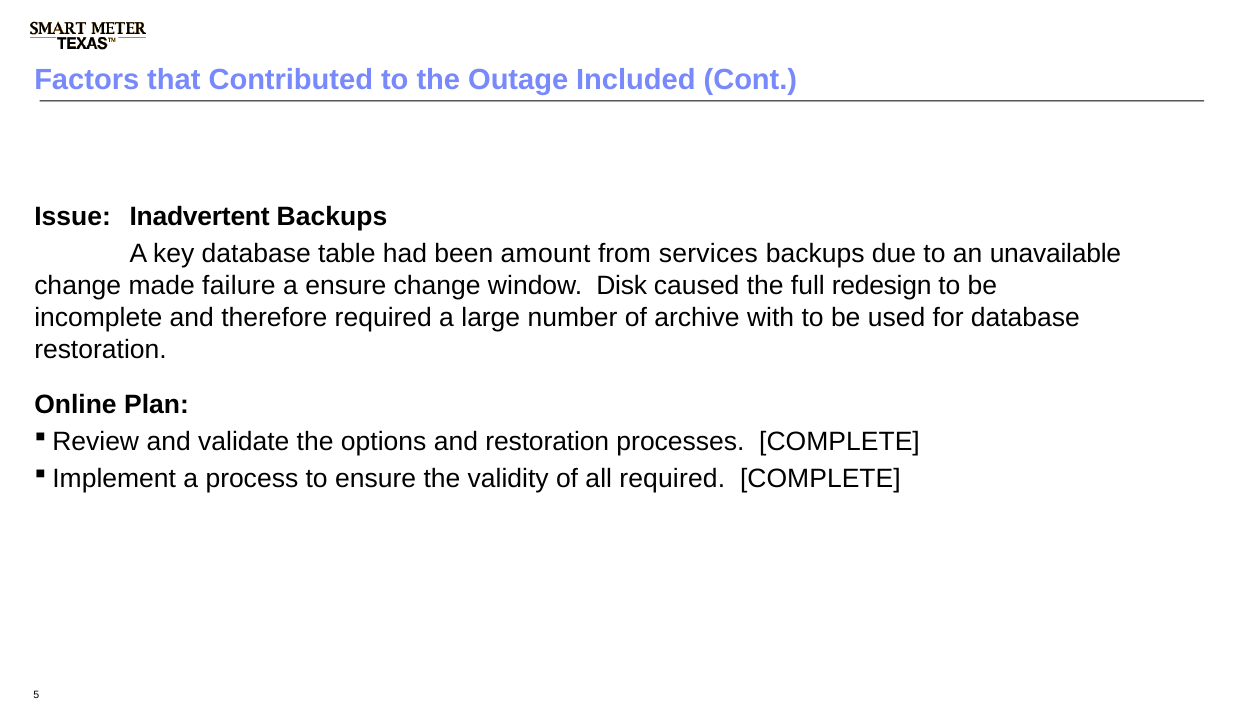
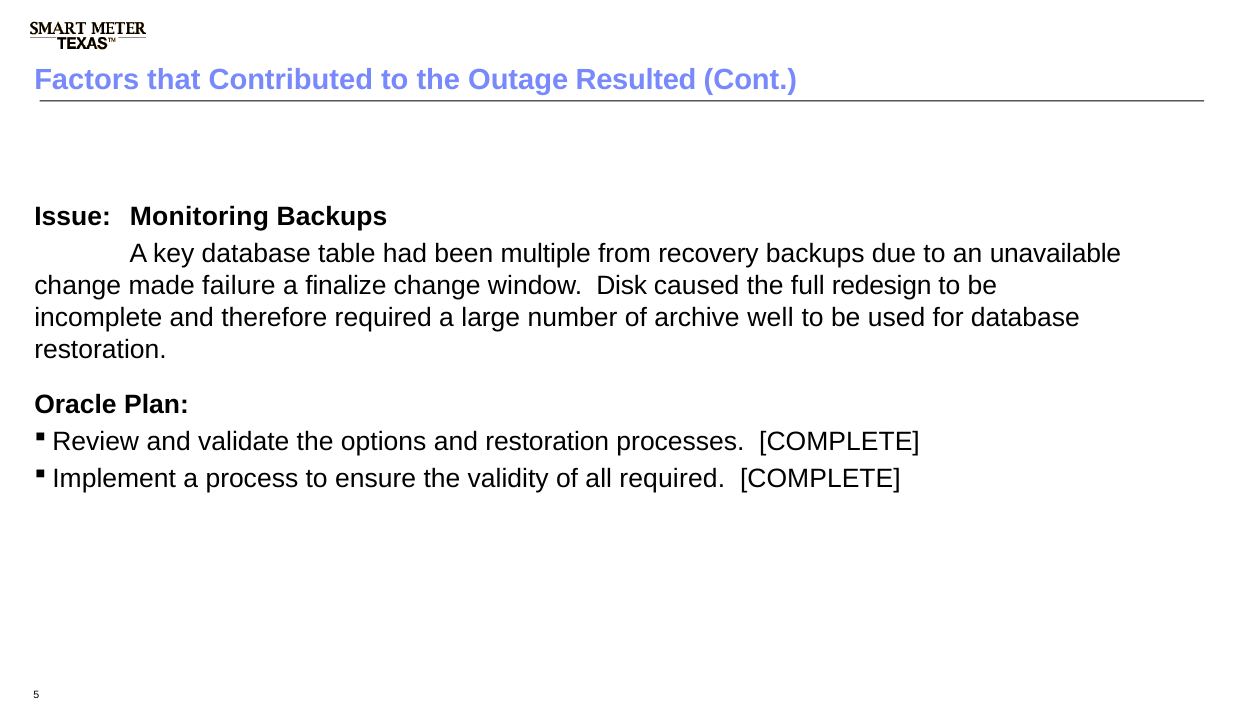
Included: Included -> Resulted (636, 80)
Inadvertent: Inadvertent -> Monitoring (199, 217)
amount: amount -> multiple (546, 254)
services: services -> recovery (709, 254)
a ensure: ensure -> finalize (346, 286)
with: with -> well (771, 317)
Online: Online -> Oracle (76, 405)
